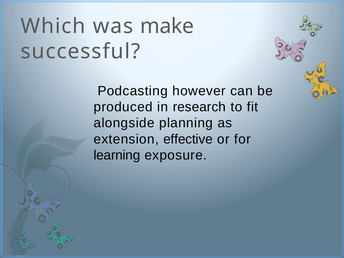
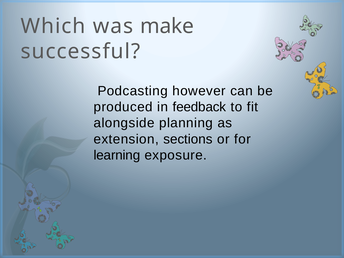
research: research -> feedback (199, 107)
effective: effective -> sections (188, 139)
